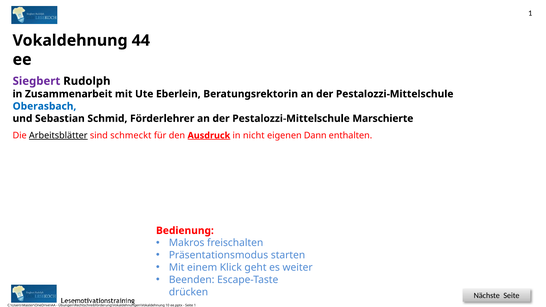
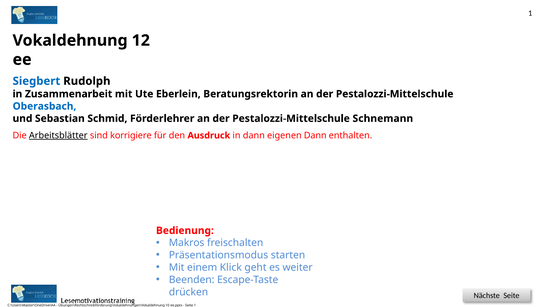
44: 44 -> 12 (141, 40)
Siegbert colour: purple -> blue (36, 81)
Marschierte: Marschierte -> Schnemann (383, 119)
schmeckt: schmeckt -> korrigiere (131, 136)
Ausdruck underline: present -> none (209, 136)
in nicht: nicht -> dann (254, 136)
